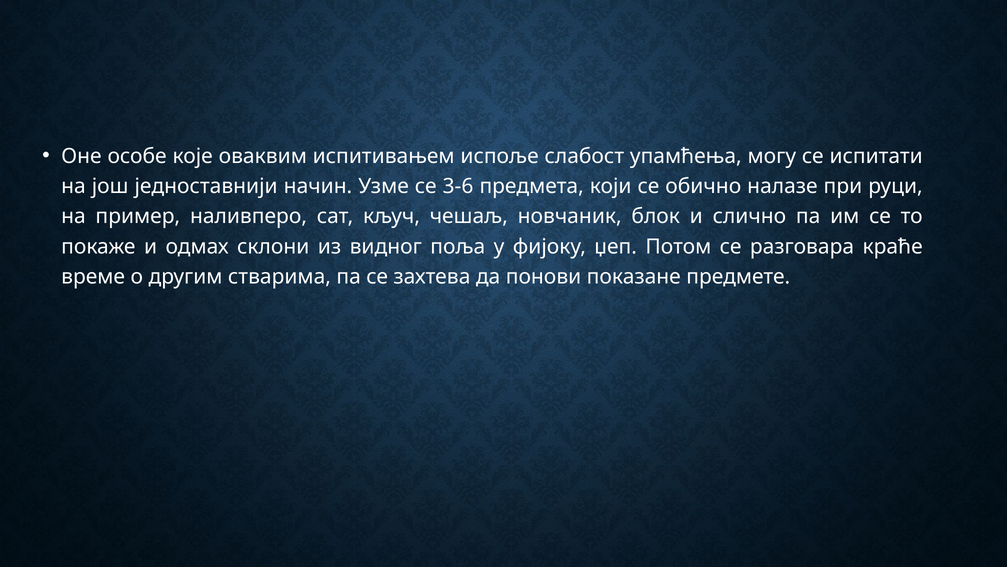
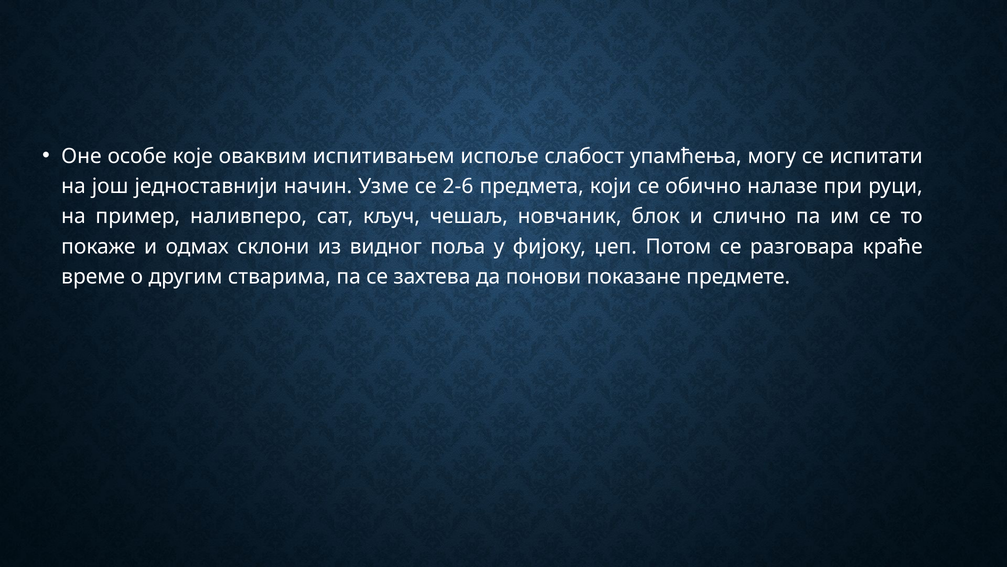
3-6: 3-6 -> 2-6 (458, 186)
